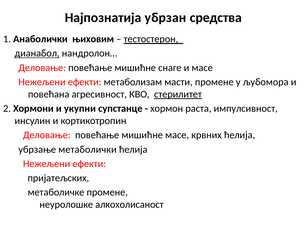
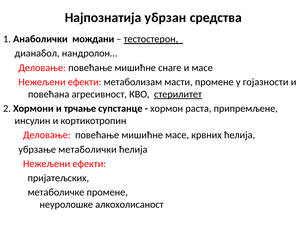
њиховим: њиховим -> мождани (93, 39)
дианабол underline: present -> none (37, 53)
љубомора: љубомора -> гојазности (266, 82)
укупни: укупни -> трчање (80, 109)
импулсивност: импулсивност -> припремљене (246, 109)
